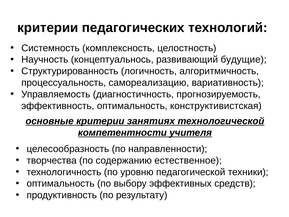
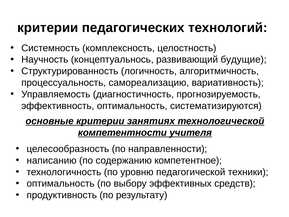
конструктивистская: конструктивистская -> систематизируются (216, 106)
творчества: творчества -> написанию (52, 160)
естественное: естественное -> компетентное (188, 160)
